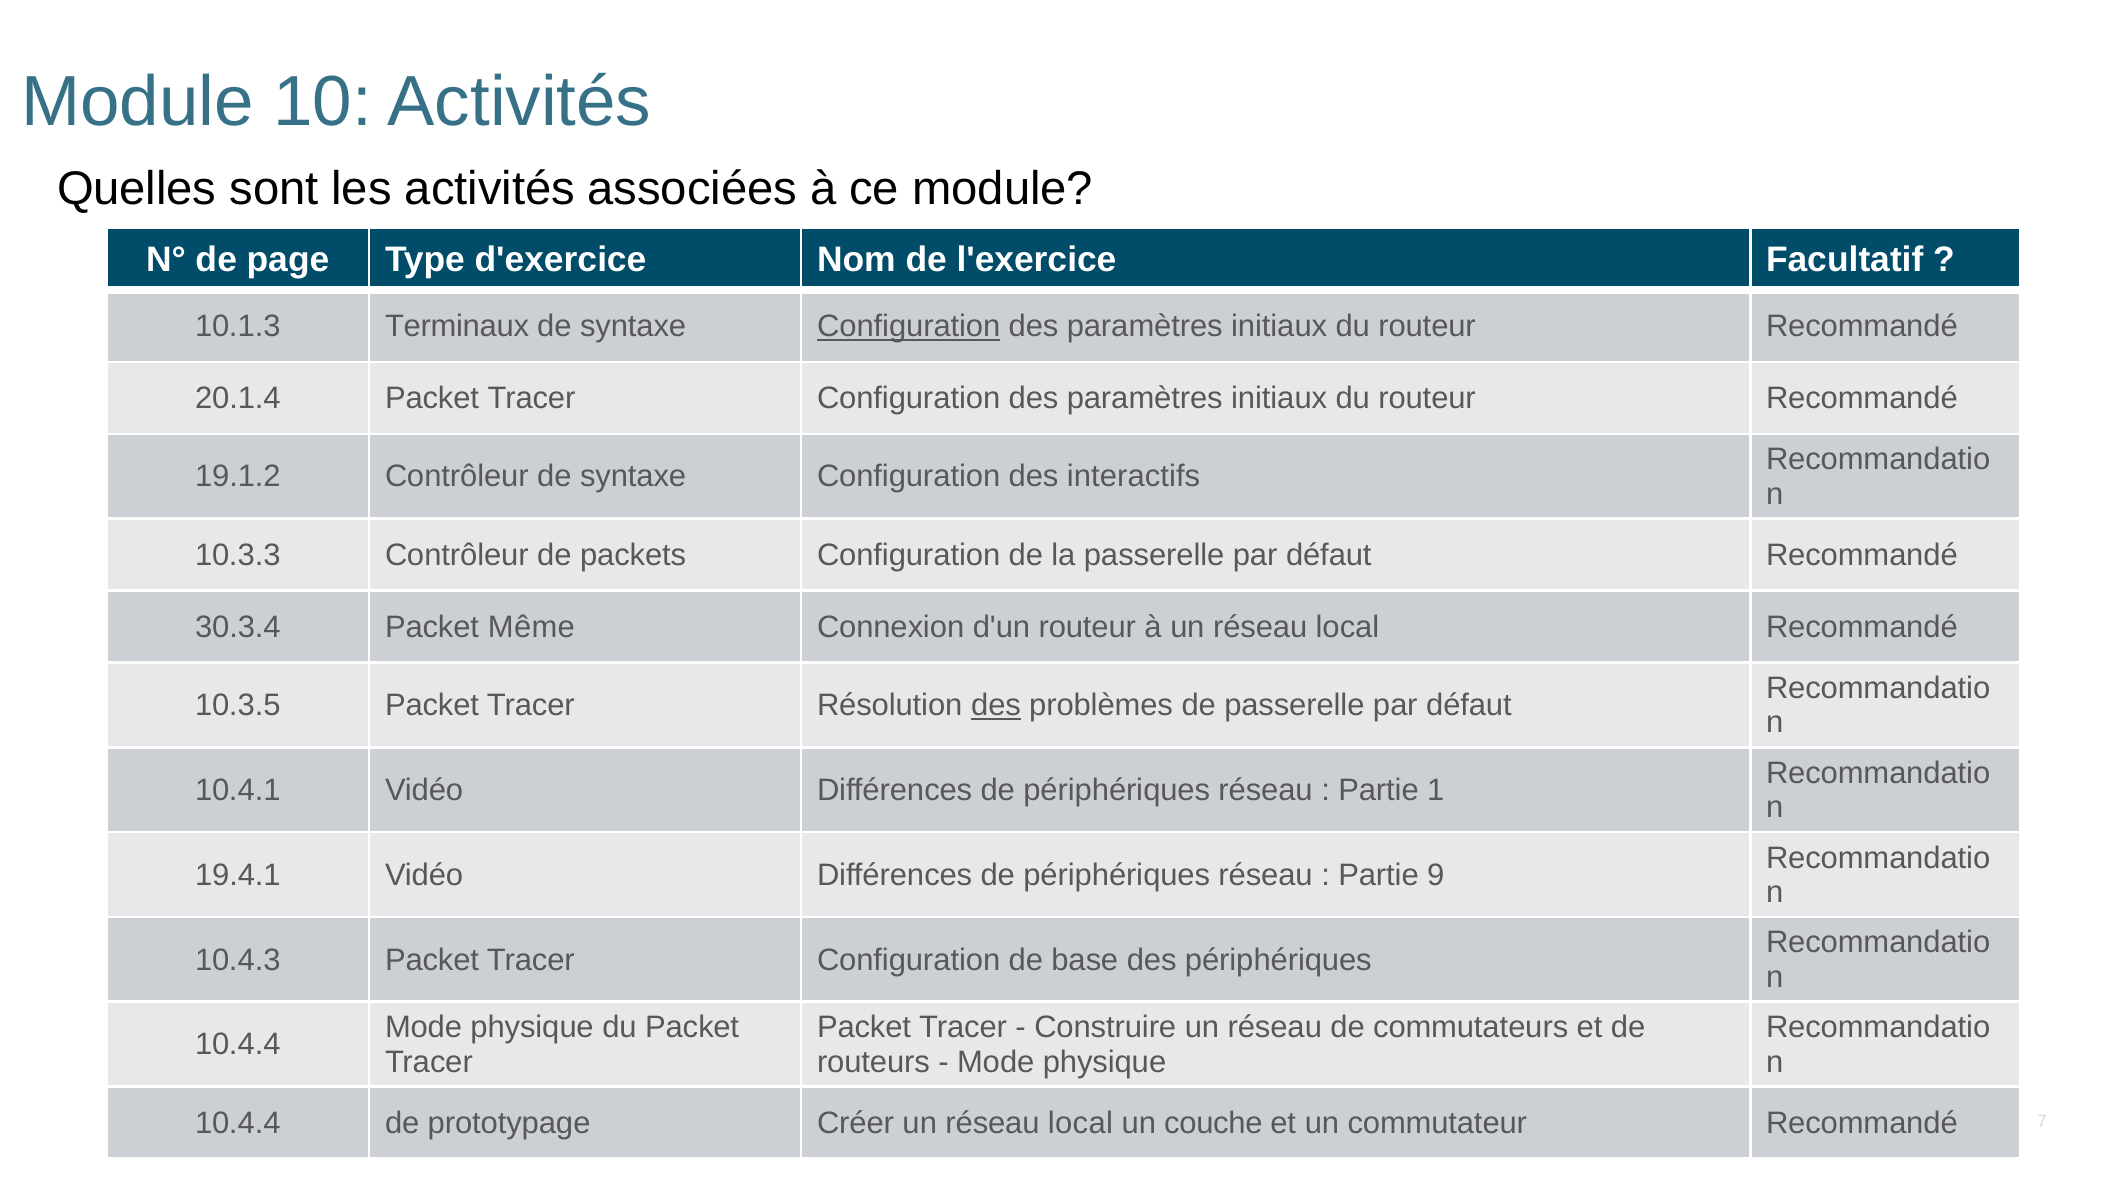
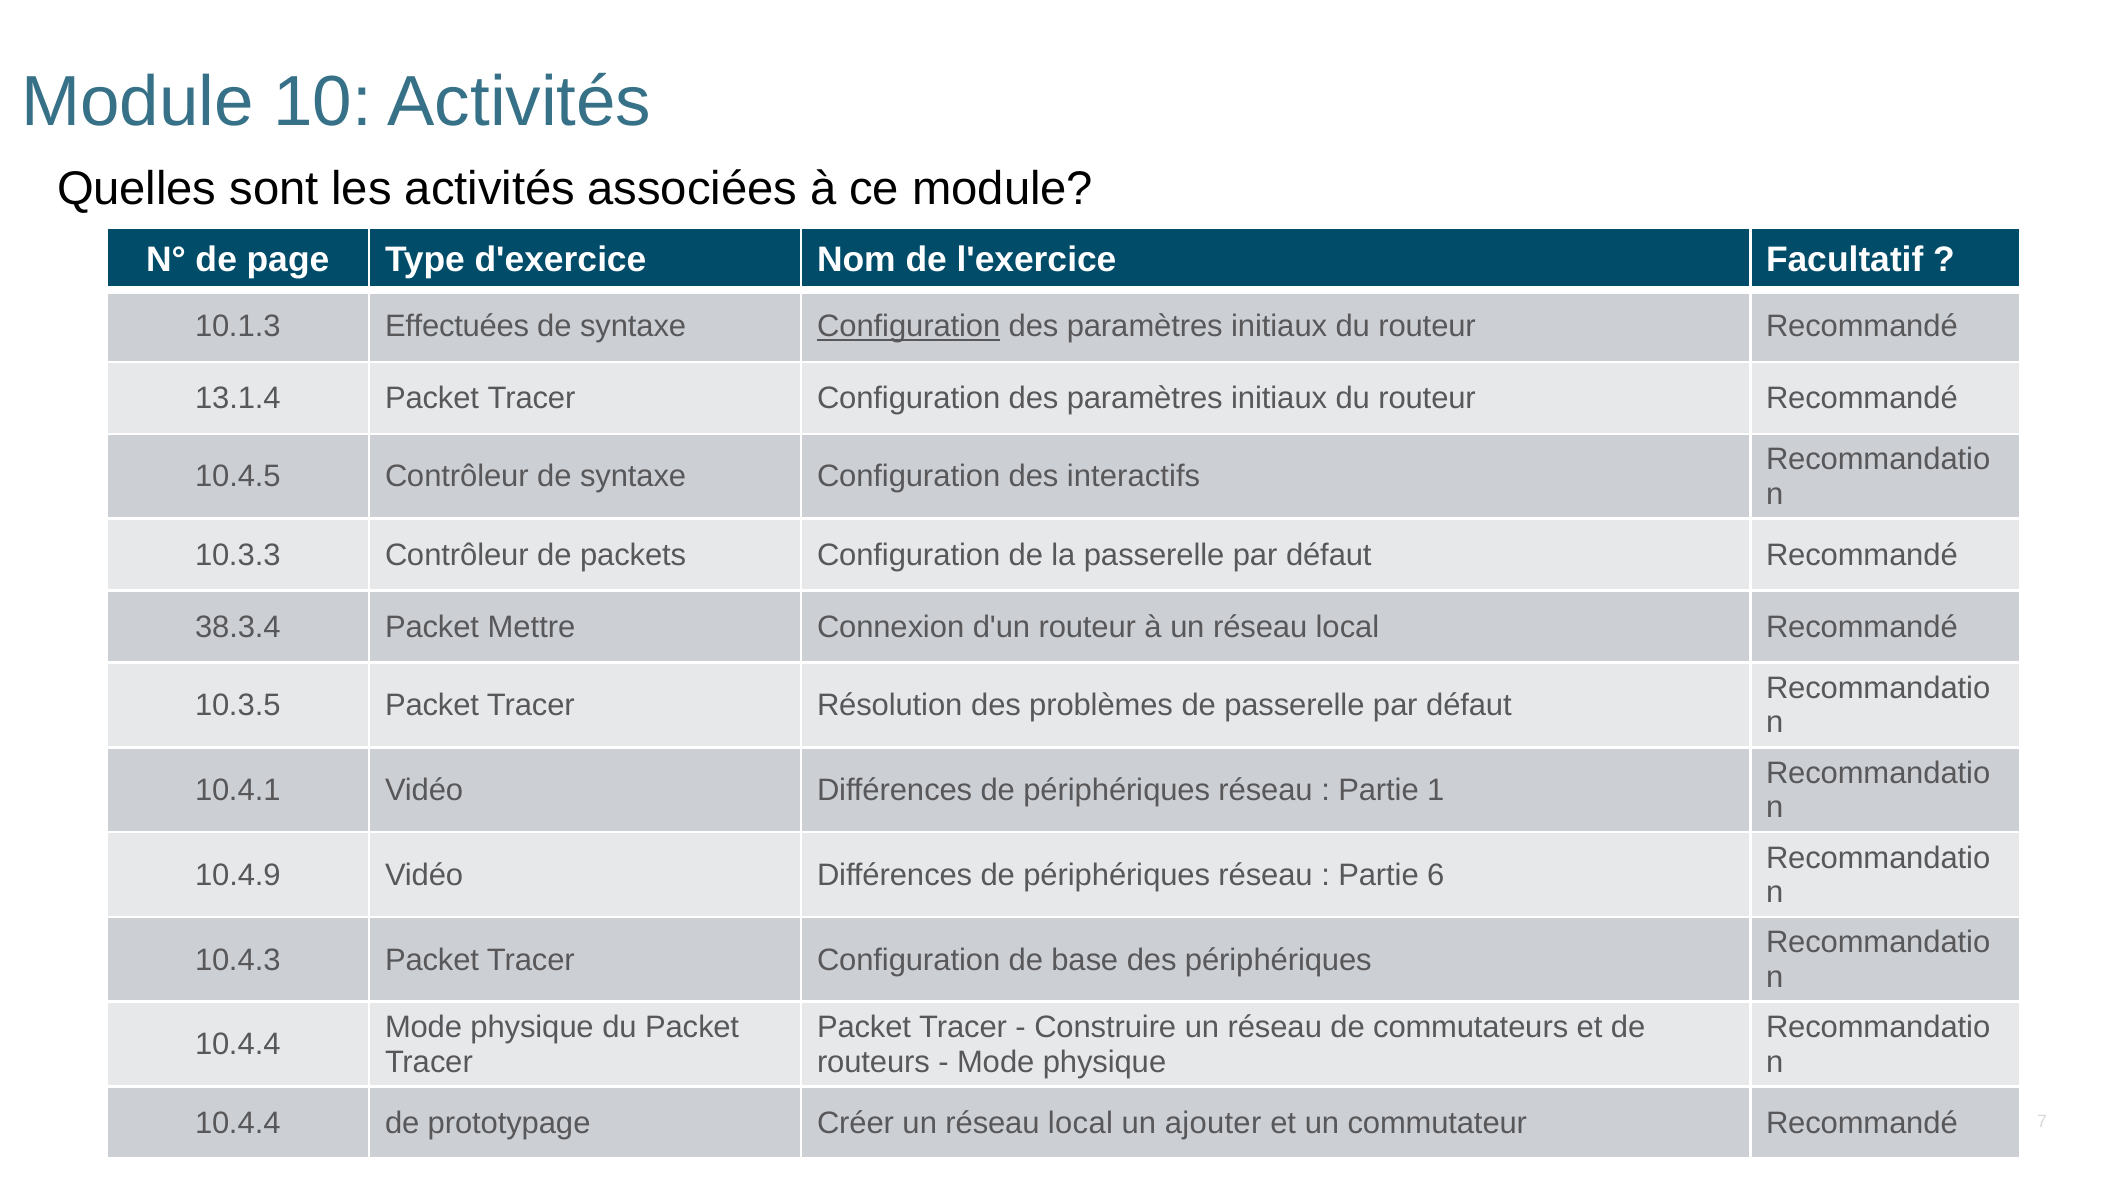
Terminaux: Terminaux -> Effectuées (457, 326)
20.1.4: 20.1.4 -> 13.1.4 (238, 398)
19.1.2: 19.1.2 -> 10.4.5 (238, 477)
30.3.4: 30.3.4 -> 38.3.4 (238, 627)
Même: Même -> Mettre (532, 627)
des underline: present -> none (996, 706)
19.4.1: 19.4.1 -> 10.4.9 (238, 875)
9: 9 -> 6 (1436, 875)
couche: couche -> ajouter (1213, 1123)
